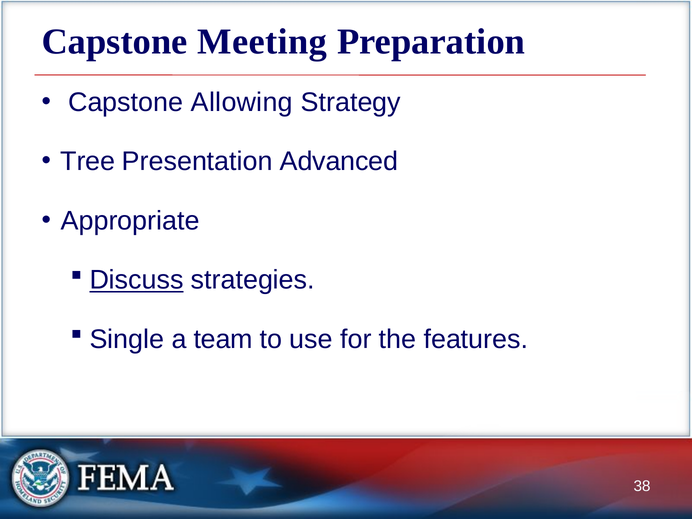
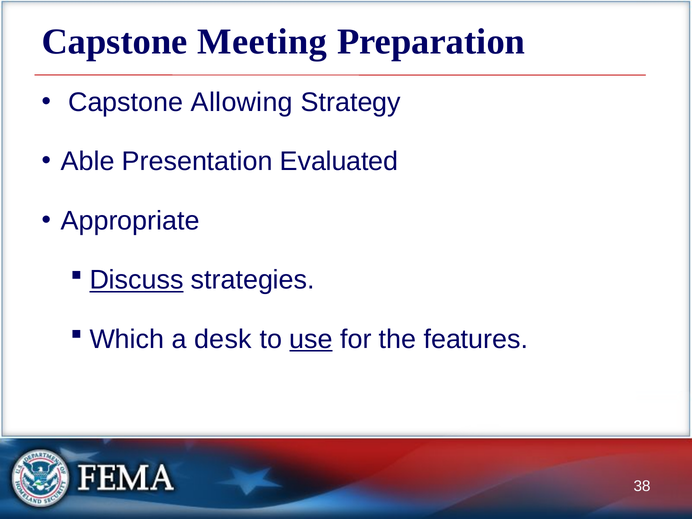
Tree: Tree -> Able (88, 162)
Advanced: Advanced -> Evaluated (339, 162)
Single: Single -> Which (127, 339)
team: team -> desk (223, 339)
use underline: none -> present (311, 339)
